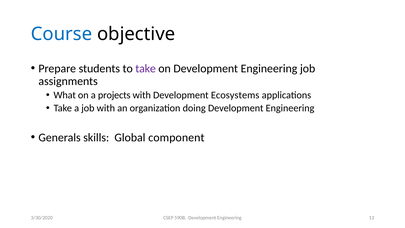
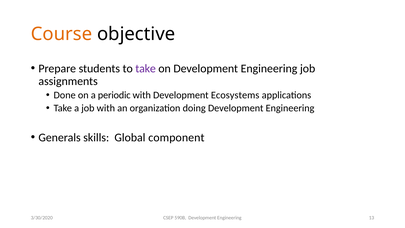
Course colour: blue -> orange (62, 34)
What: What -> Done (65, 95)
projects: projects -> periodic (114, 95)
